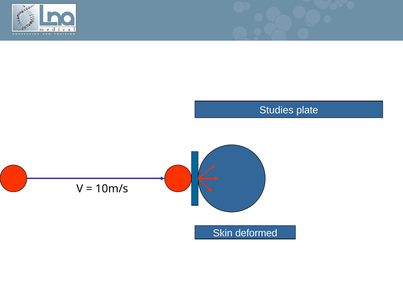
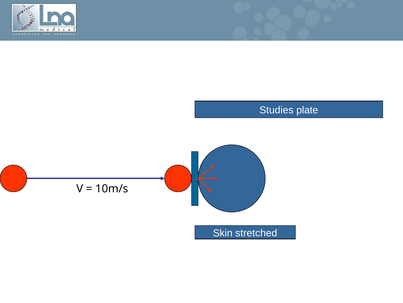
deformed: deformed -> stretched (256, 232)
